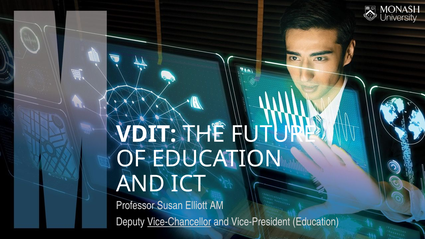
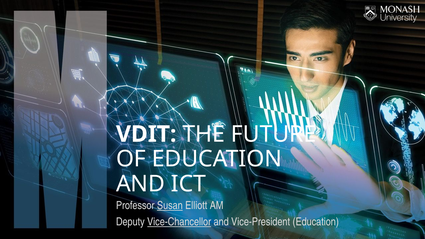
Susan underline: none -> present (170, 206)
